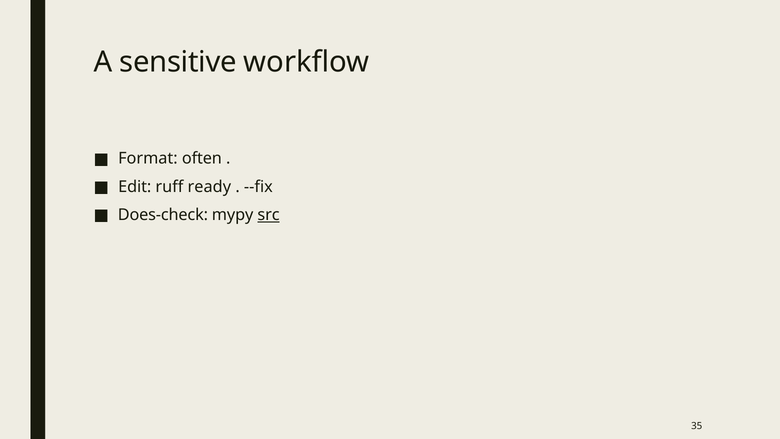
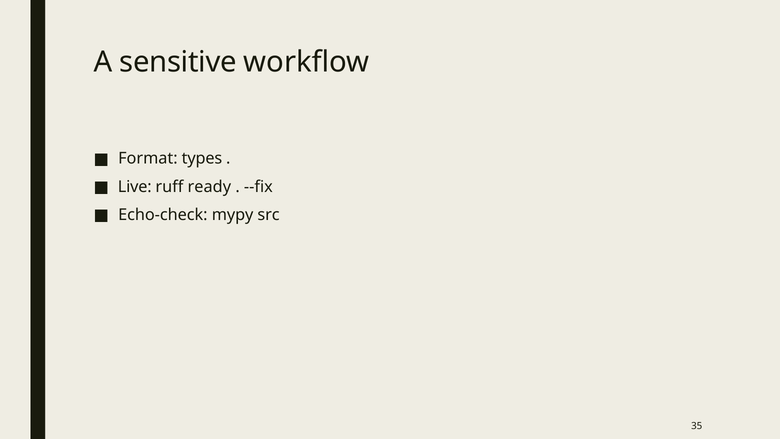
often: often -> types (202, 159)
Edit: Edit -> Live (135, 187)
Does-check: Does-check -> Echo-check (163, 215)
src underline: present -> none (269, 215)
